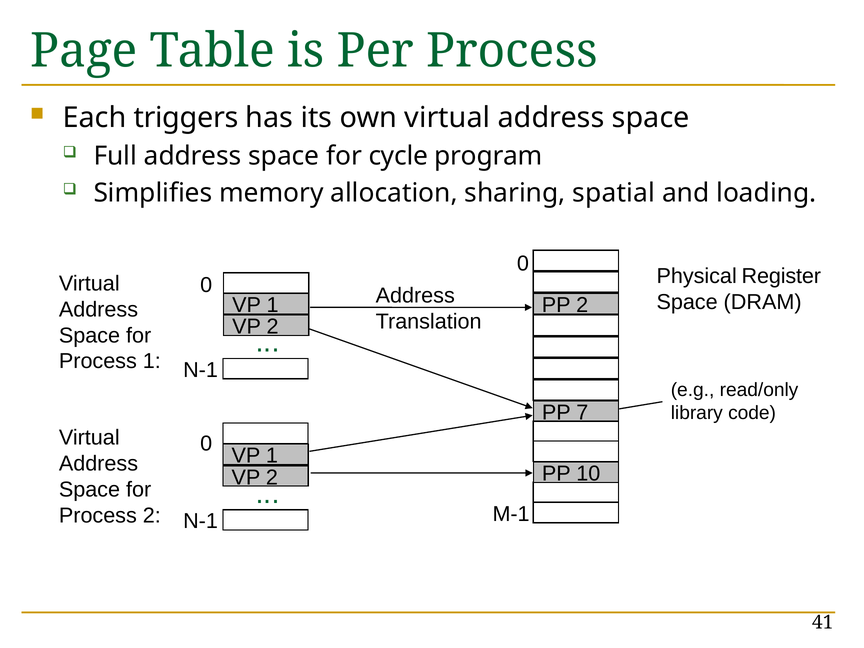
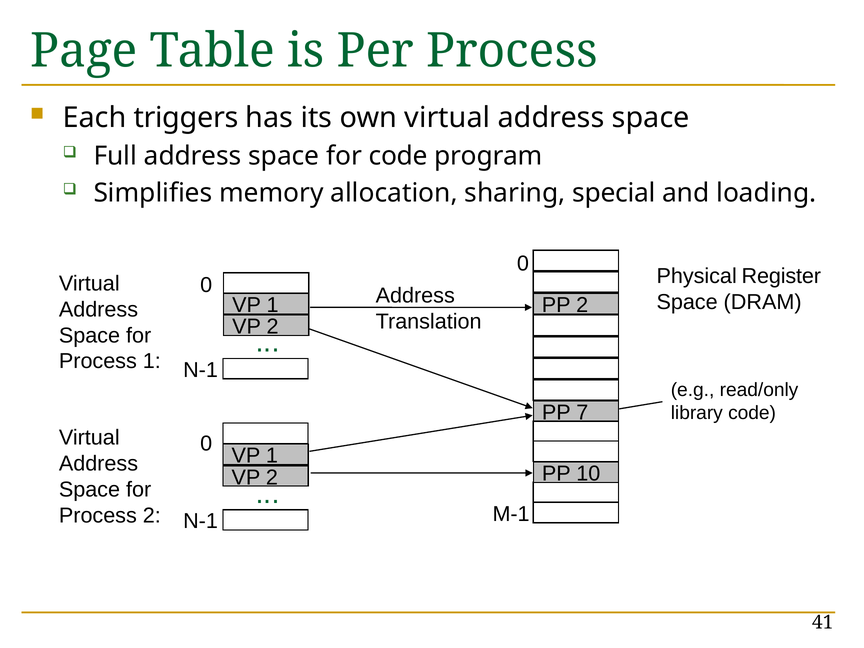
for cycle: cycle -> code (398, 156)
spatial: spatial -> special (614, 193)
